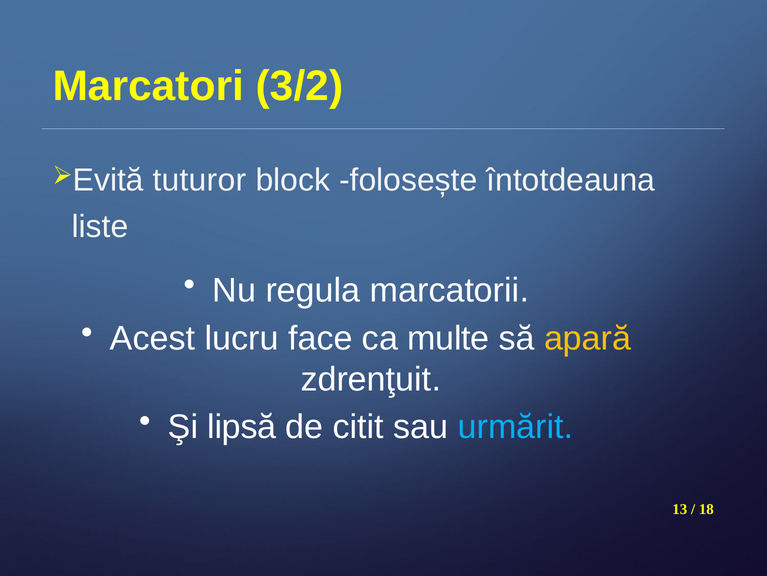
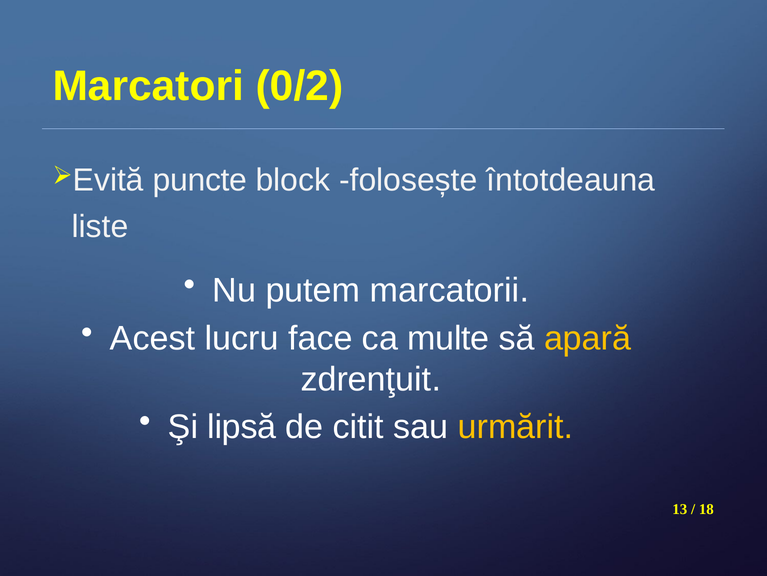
3/2: 3/2 -> 0/2 (300, 86)
tuturor: tuturor -> puncte (200, 180)
regula: regula -> putem (313, 290)
urmărit colour: light blue -> yellow (515, 426)
